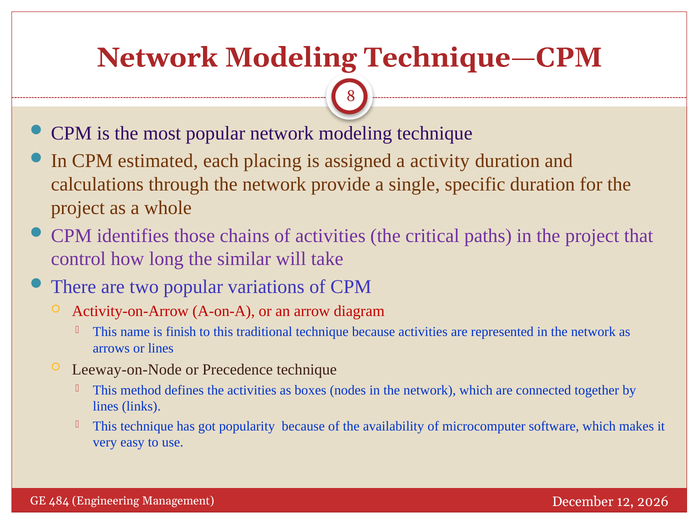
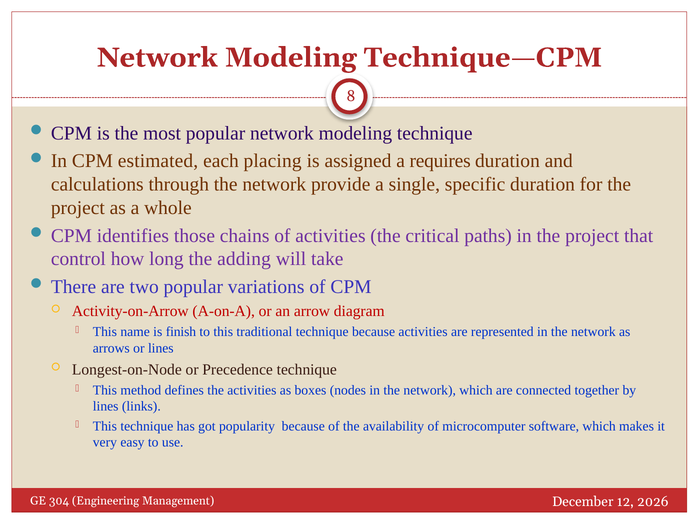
activity: activity -> requires (440, 161)
similar: similar -> adding (244, 259)
Leeway-on-Node: Leeway-on-Node -> Longest-on-Node (127, 370)
484: 484 -> 304 (59, 501)
